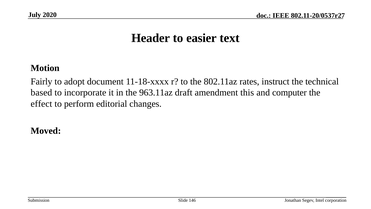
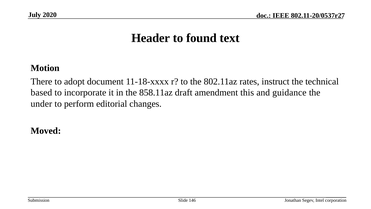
easier: easier -> found (201, 38)
Fairly: Fairly -> There (41, 81)
963.11az: 963.11az -> 858.11az (156, 92)
computer: computer -> guidance (289, 92)
effect: effect -> under (41, 104)
